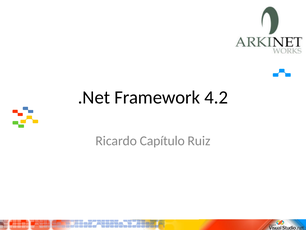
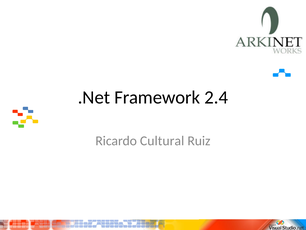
4.2: 4.2 -> 2.4 (216, 97)
Capítulo: Capítulo -> Cultural (162, 141)
